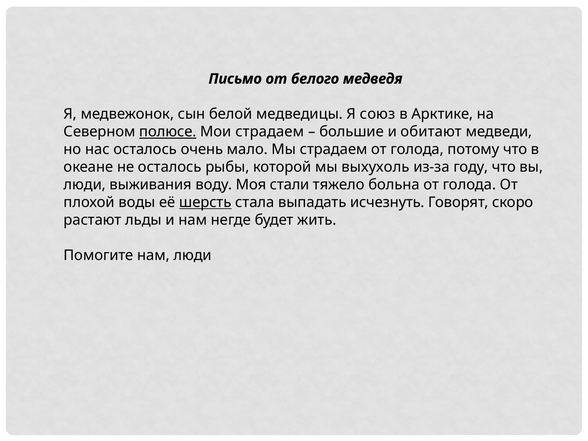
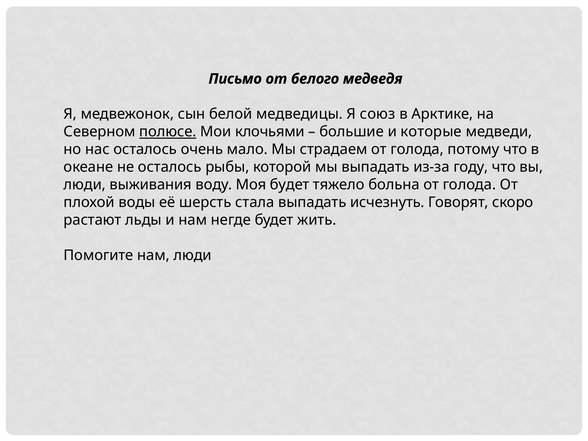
Мои страдаем: страдаем -> клочьями (270, 132)
обитают: обитают -> которые (431, 132)
мы выхухоль: выхухоль -> выпадать (376, 167)
Моя стали: стали -> будет (290, 185)
шерсть underline: present -> none (205, 202)
